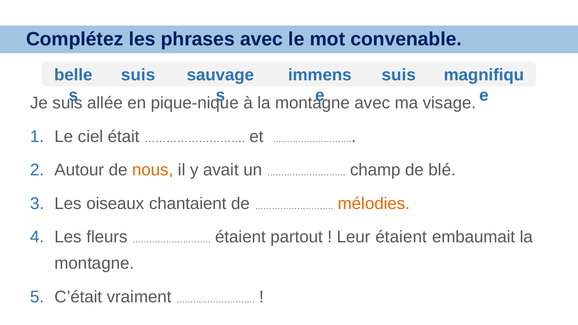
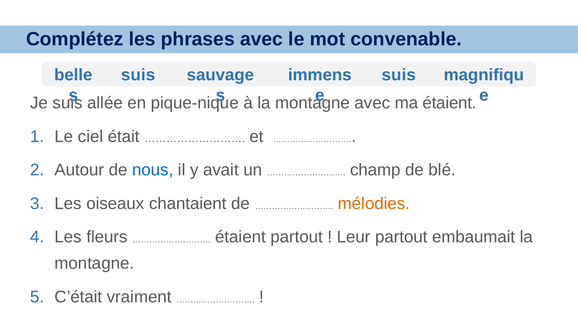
ma visage: visage -> étaient (450, 103)
nous colour: orange -> blue (153, 170)
Leur étaient: étaient -> partout (401, 237)
